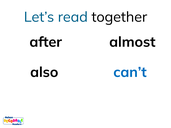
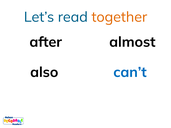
together colour: black -> orange (119, 17)
